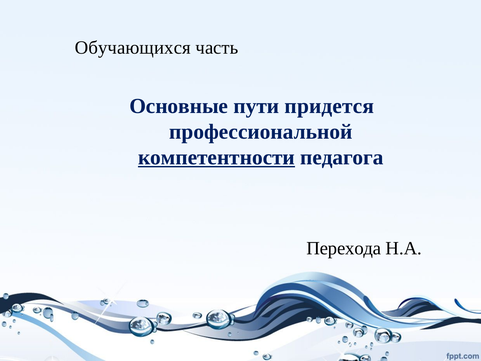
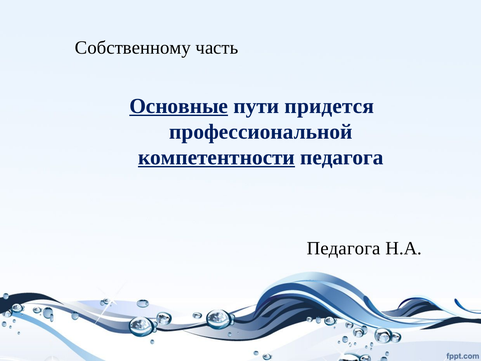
Обучающихся: Обучающихся -> Собственному (133, 48)
Основные underline: none -> present (179, 106)
Перехода: Перехода -> Педагога (344, 248)
